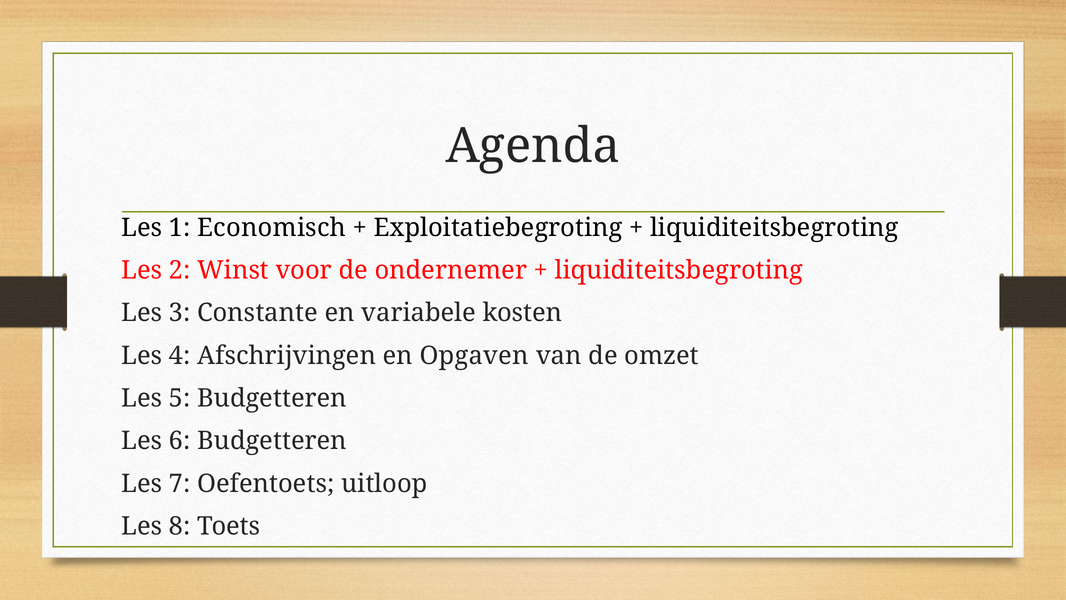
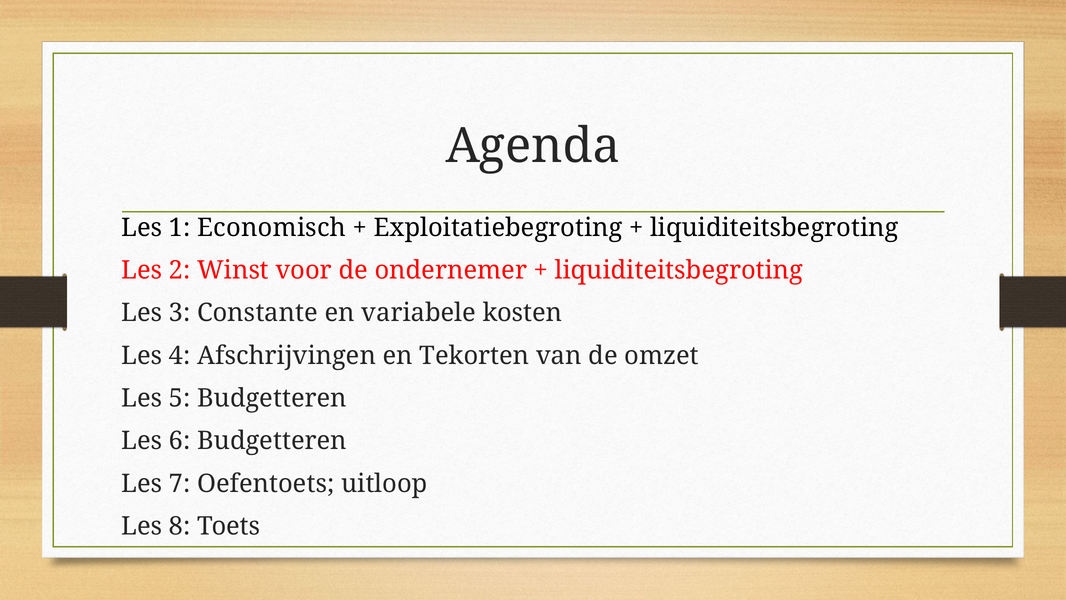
Opgaven: Opgaven -> Tekorten (474, 355)
